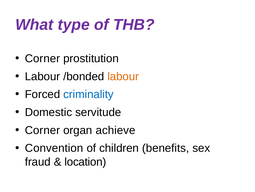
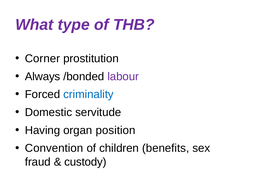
Labour: Labour -> Always (43, 76)
labour colour: orange -> purple (123, 76)
Corner: Corner -> Having (42, 130)
achieve: achieve -> position (116, 130)
location: location -> custody (85, 161)
